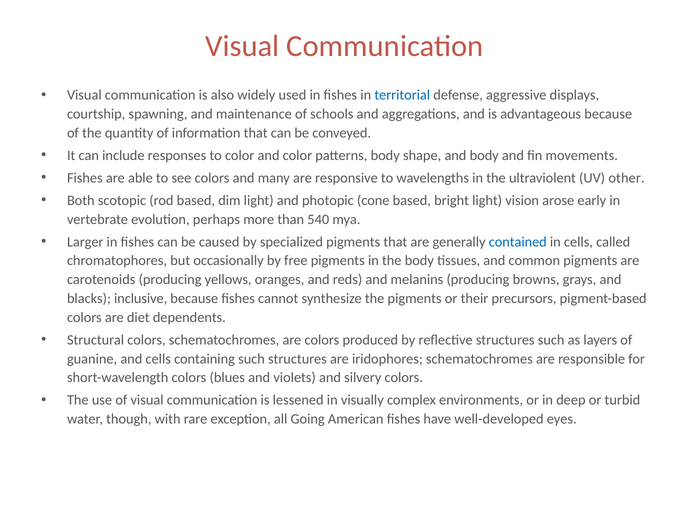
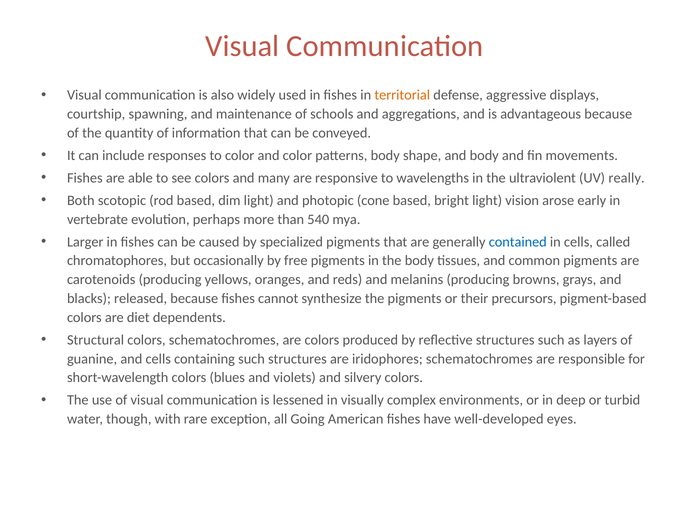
territorial colour: blue -> orange (402, 95)
other: other -> really (627, 178)
inclusive: inclusive -> released (141, 299)
